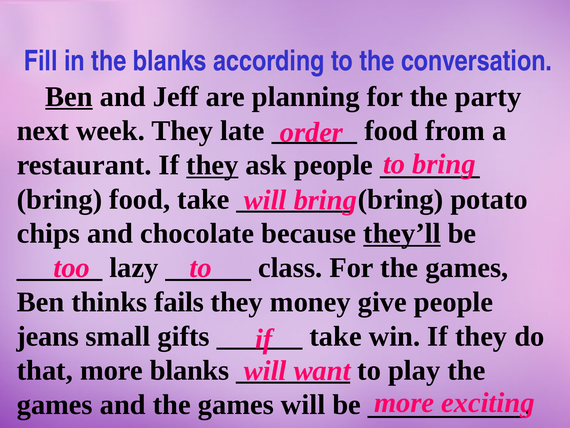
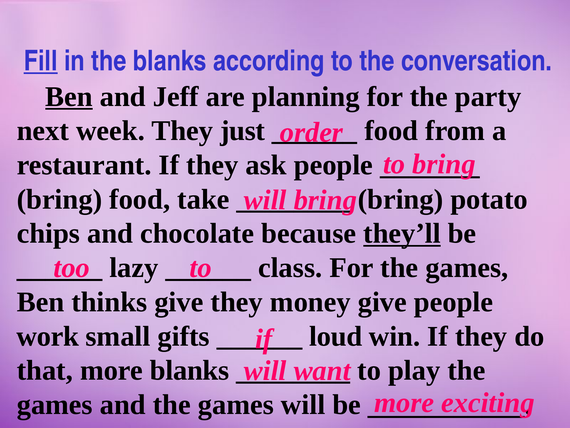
Fill underline: none -> present (41, 61)
late: late -> just (243, 131)
they underline: present -> none (212, 165)
thinks fails: fails -> give (179, 302)
jeans: jeans -> work (48, 336)
take: take -> loud (336, 336)
